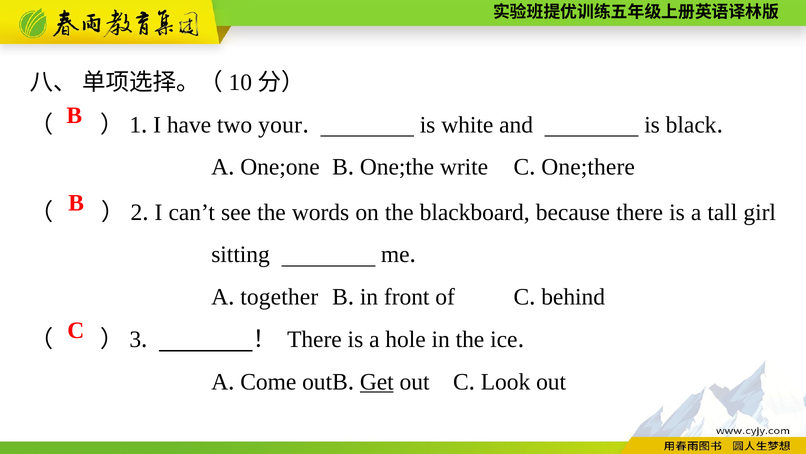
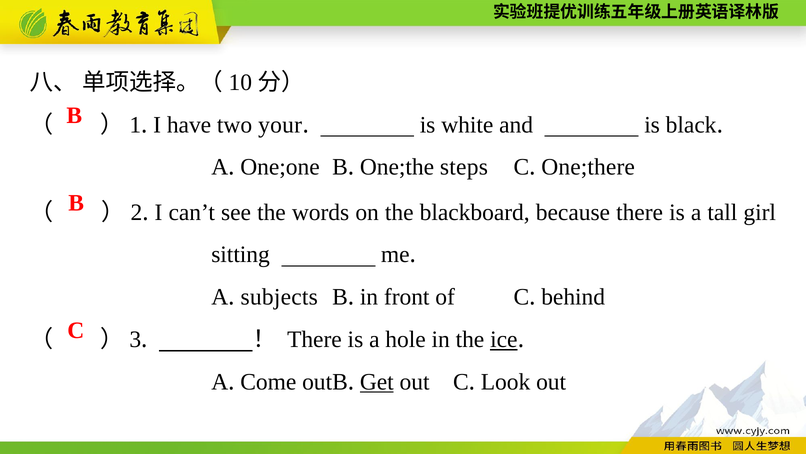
write: write -> steps (464, 167)
together: together -> subjects (279, 297)
ice underline: none -> present (504, 339)
